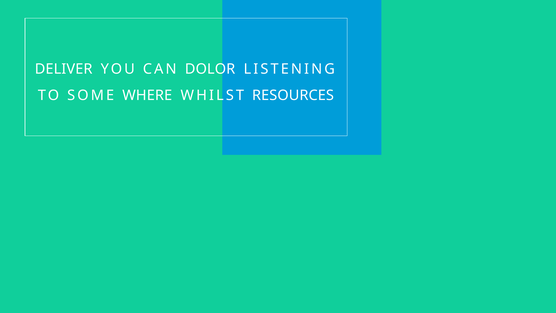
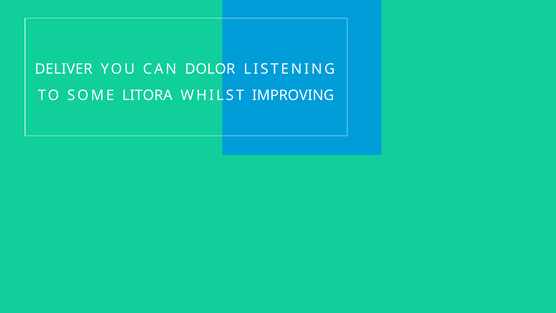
WHERE: WHERE -> LITORA (147, 95)
RESOURCES: RESOURCES -> IMPROVING (293, 95)
